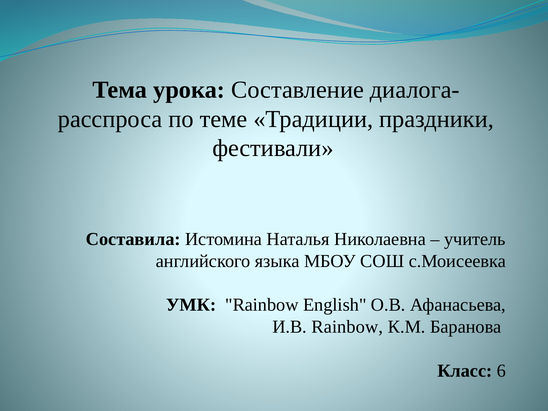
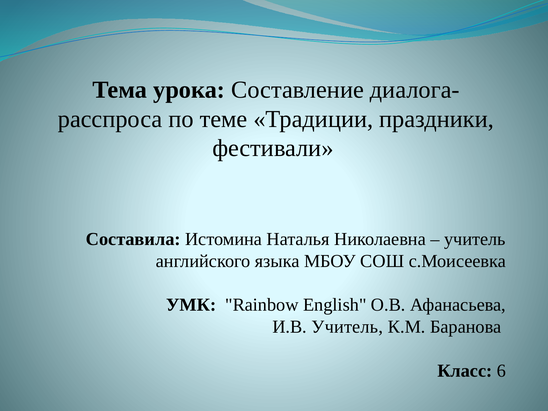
И.В Rainbow: Rainbow -> Учитель (347, 327)
